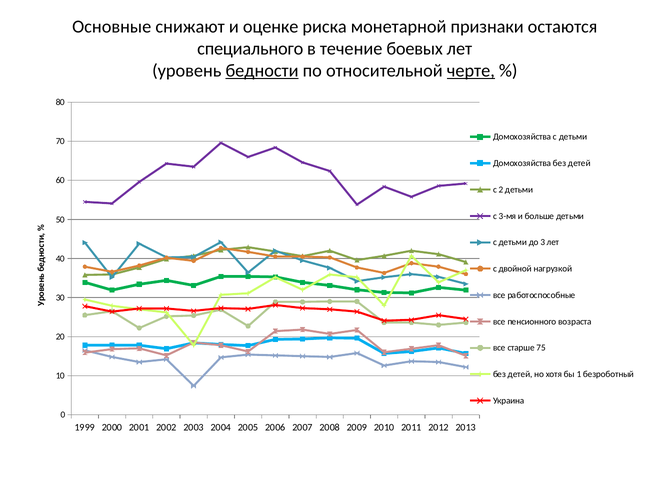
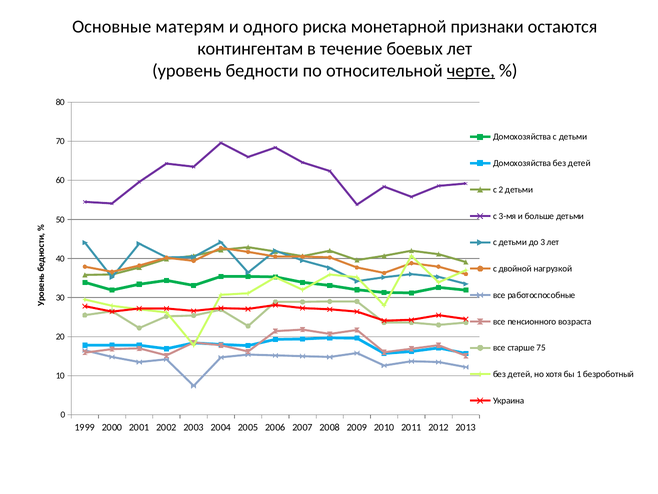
снижают: снижают -> матерям (190, 27)
оценке: оценке -> одного (271, 27)
специального: специального -> контингентам (250, 49)
бедности underline: present -> none (262, 70)
